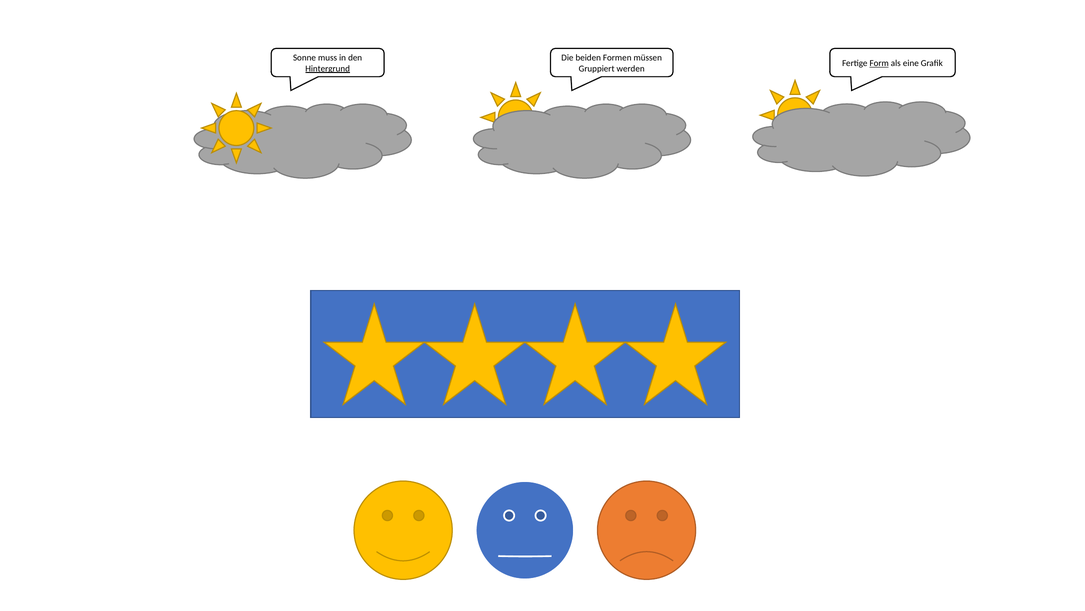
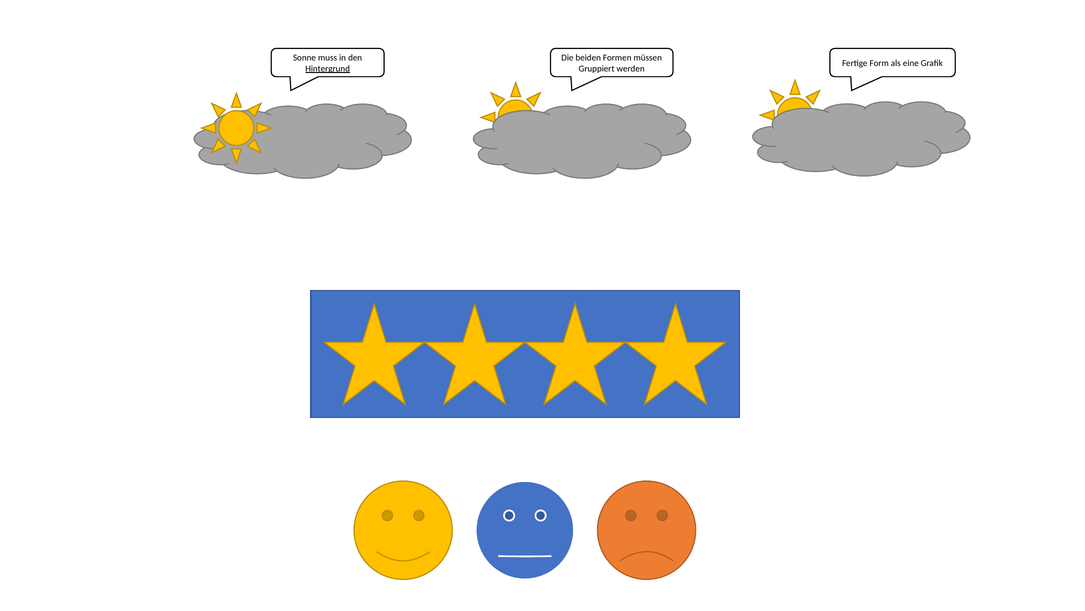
Form underline: present -> none (879, 63)
